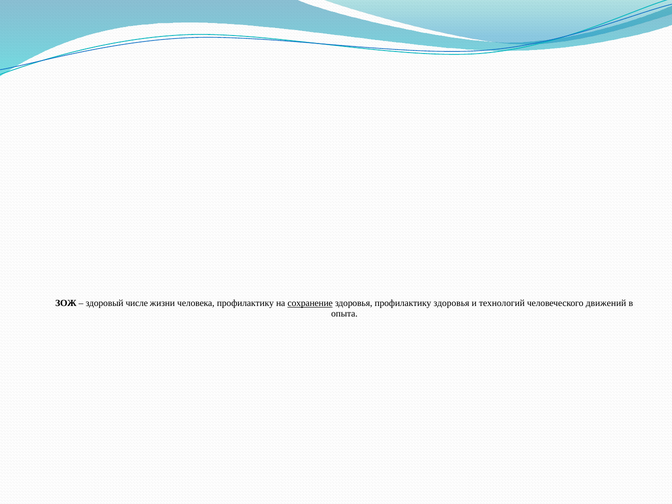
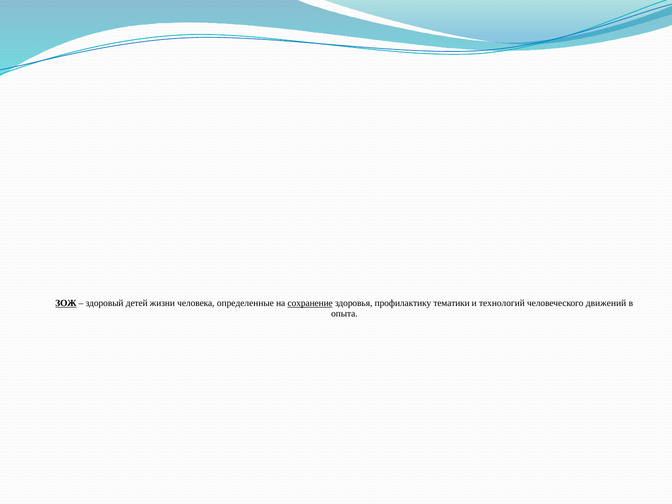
ЗОЖ underline: none -> present (66, 303)
числе: числе -> детей (137, 303)
человека профилактику: профилактику -> определенные (245, 303)
профилактику здоровья: здоровья -> тематики (452, 303)
